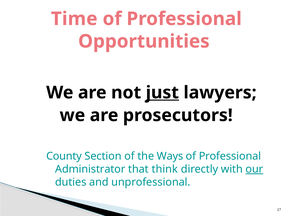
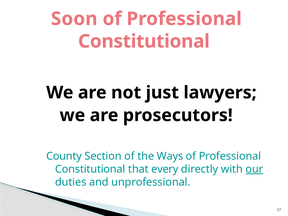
Time: Time -> Soon (74, 19)
Opportunities: Opportunities -> Constitutional (144, 41)
just underline: present -> none (162, 93)
Administrator: Administrator -> Constitutional (90, 169)
think: think -> every (165, 169)
